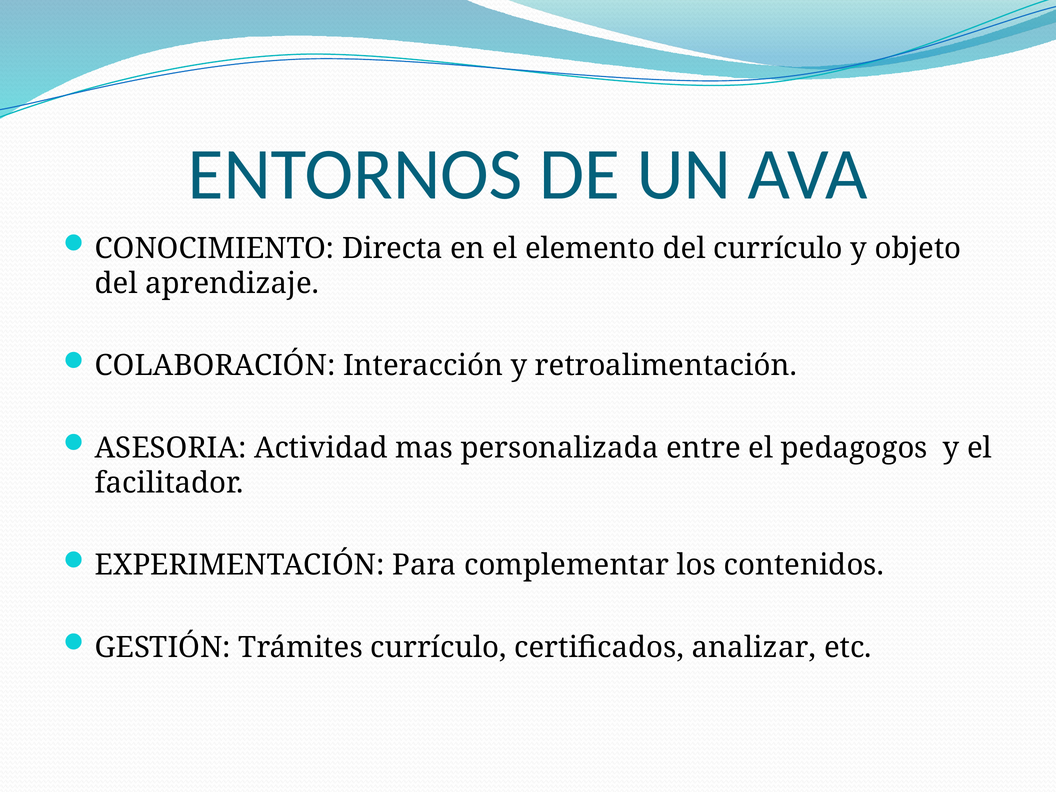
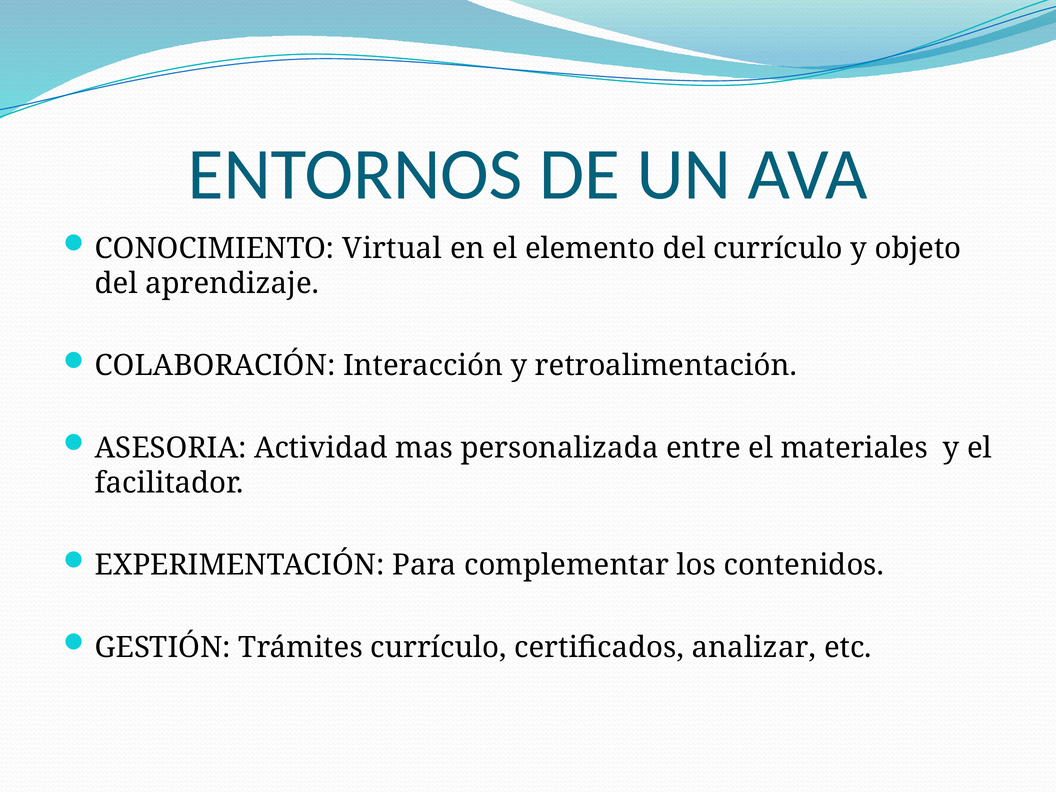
Directa: Directa -> Virtual (392, 248)
pedagogos: pedagogos -> materiales (854, 448)
